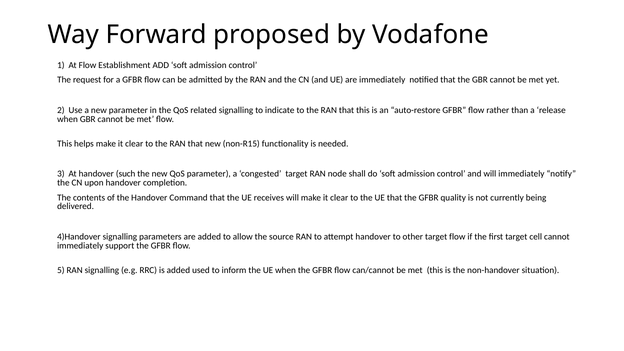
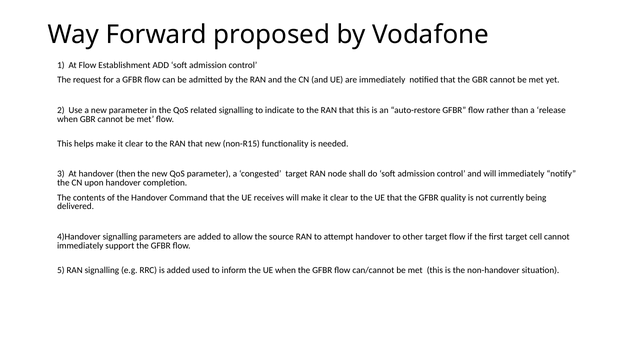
such: such -> then (126, 174)
